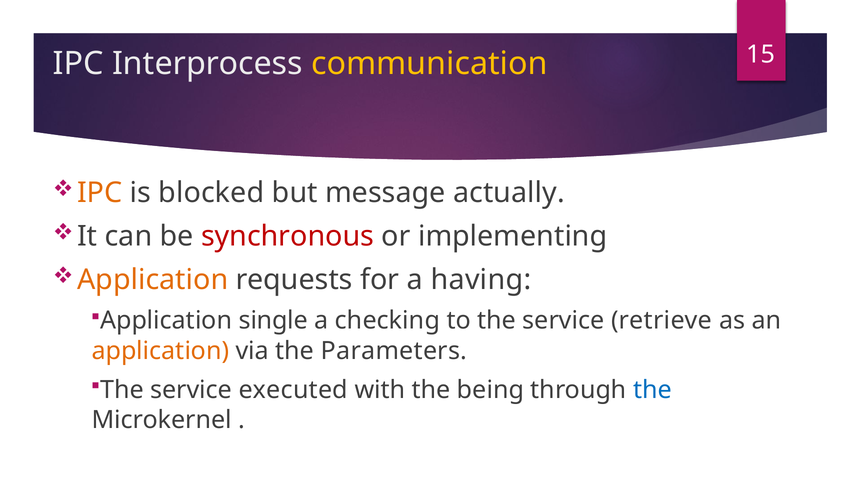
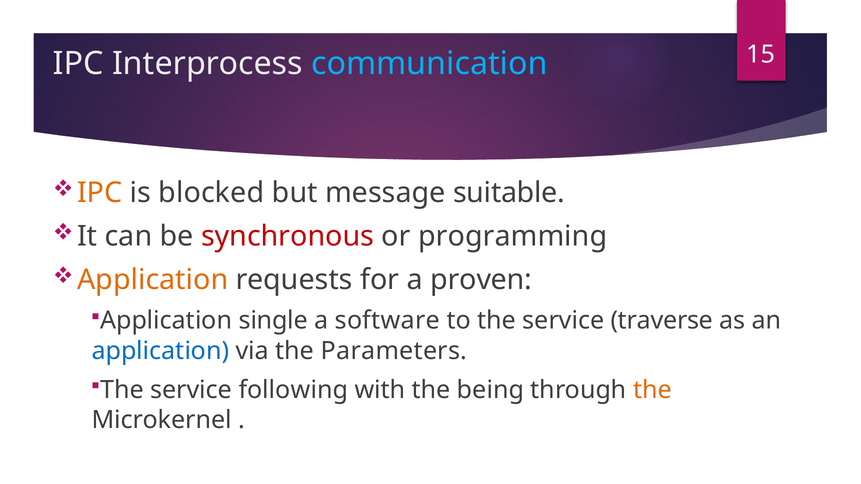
communication colour: yellow -> light blue (429, 64)
actually: actually -> suitable (509, 193)
implementing: implementing -> programming (513, 236)
having: having -> proven (481, 280)
checking: checking -> software (387, 321)
retrieve: retrieve -> traverse (662, 321)
application colour: orange -> blue (160, 351)
executed: executed -> following (293, 390)
the colour: blue -> orange (652, 390)
